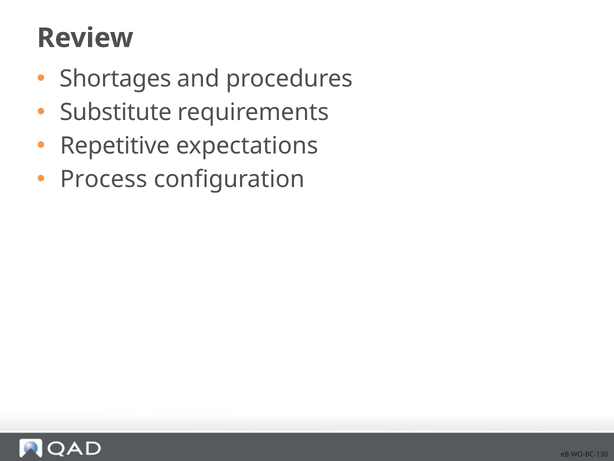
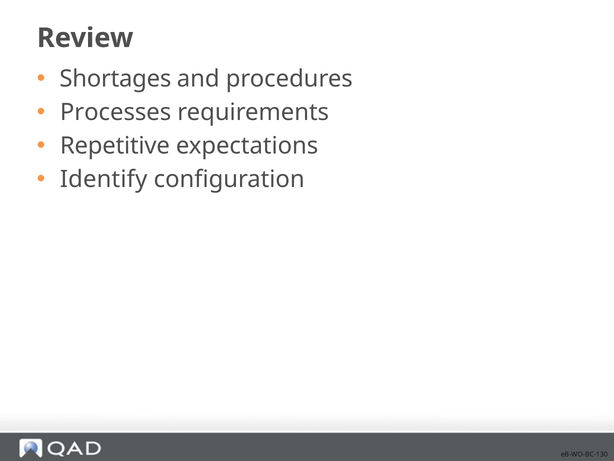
Substitute: Substitute -> Processes (116, 112)
Process: Process -> Identify (104, 179)
